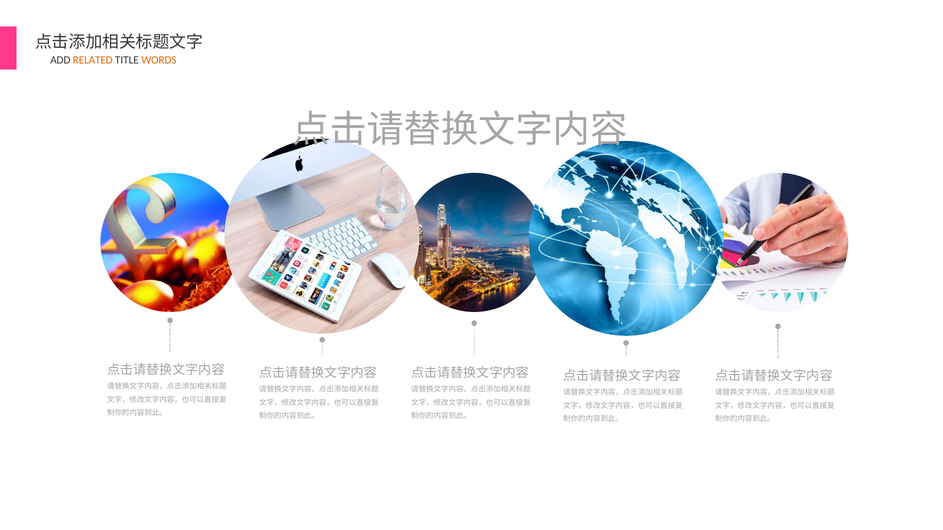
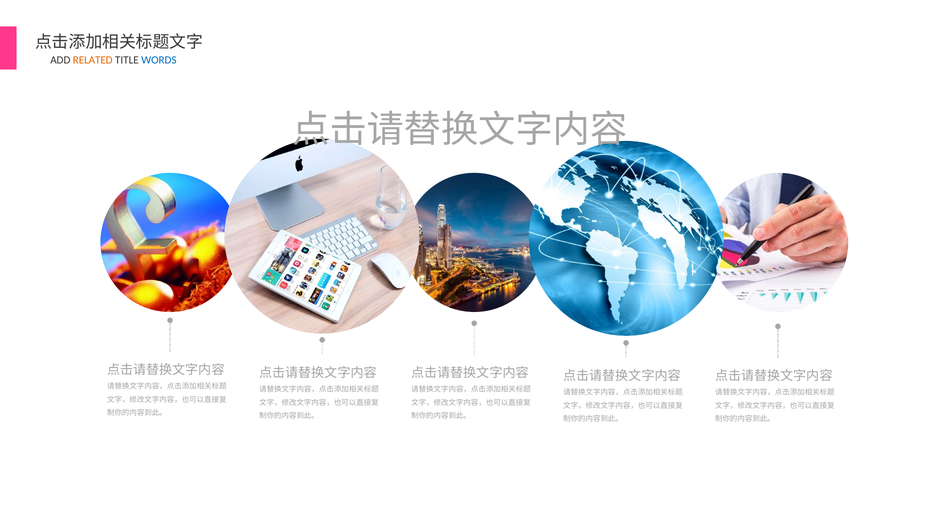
WORDS colour: orange -> blue (159, 60)
